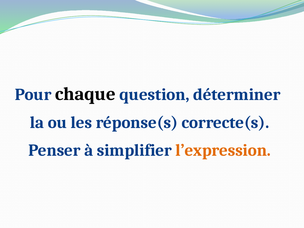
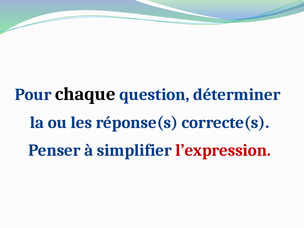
l’expression colour: orange -> red (223, 150)
